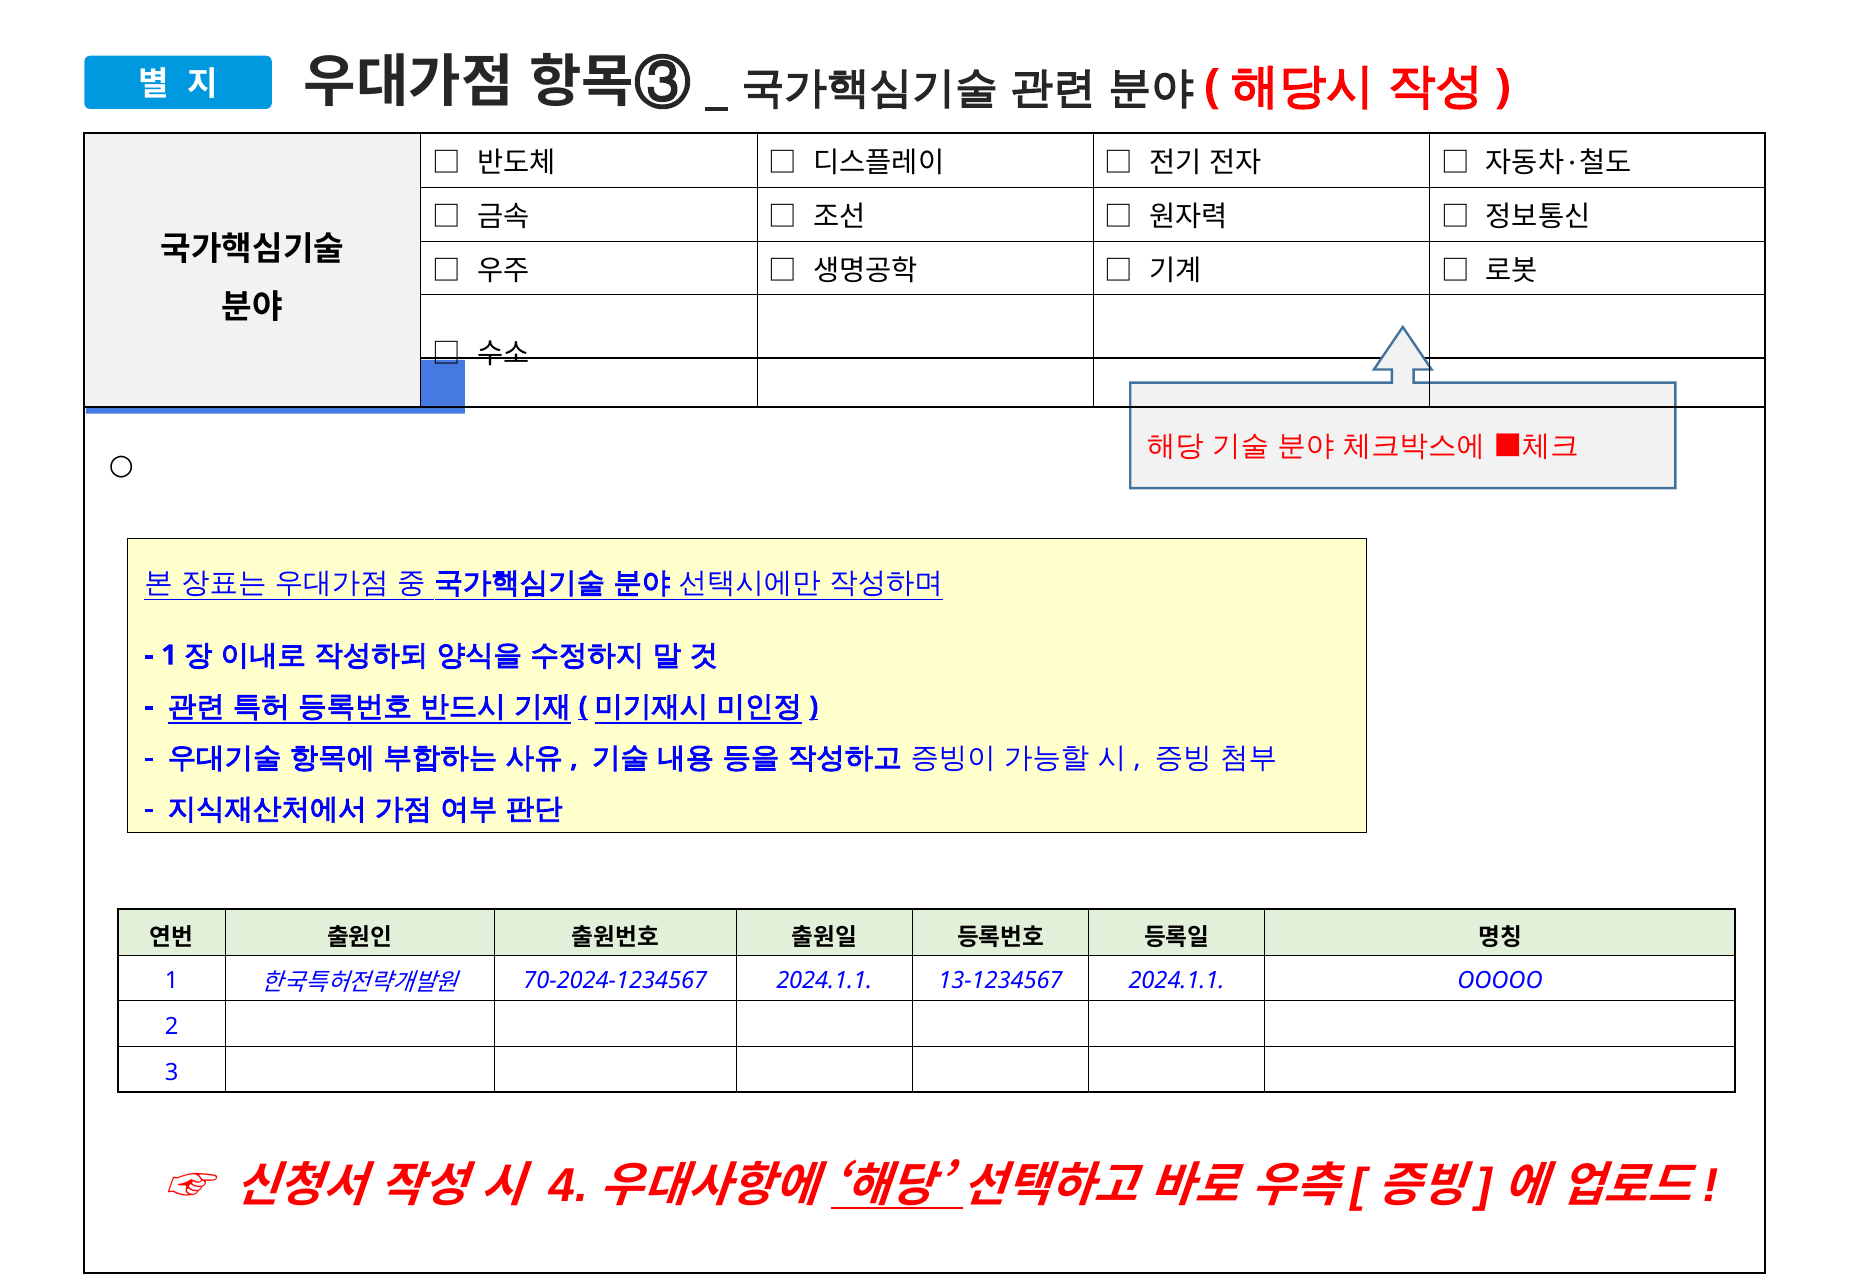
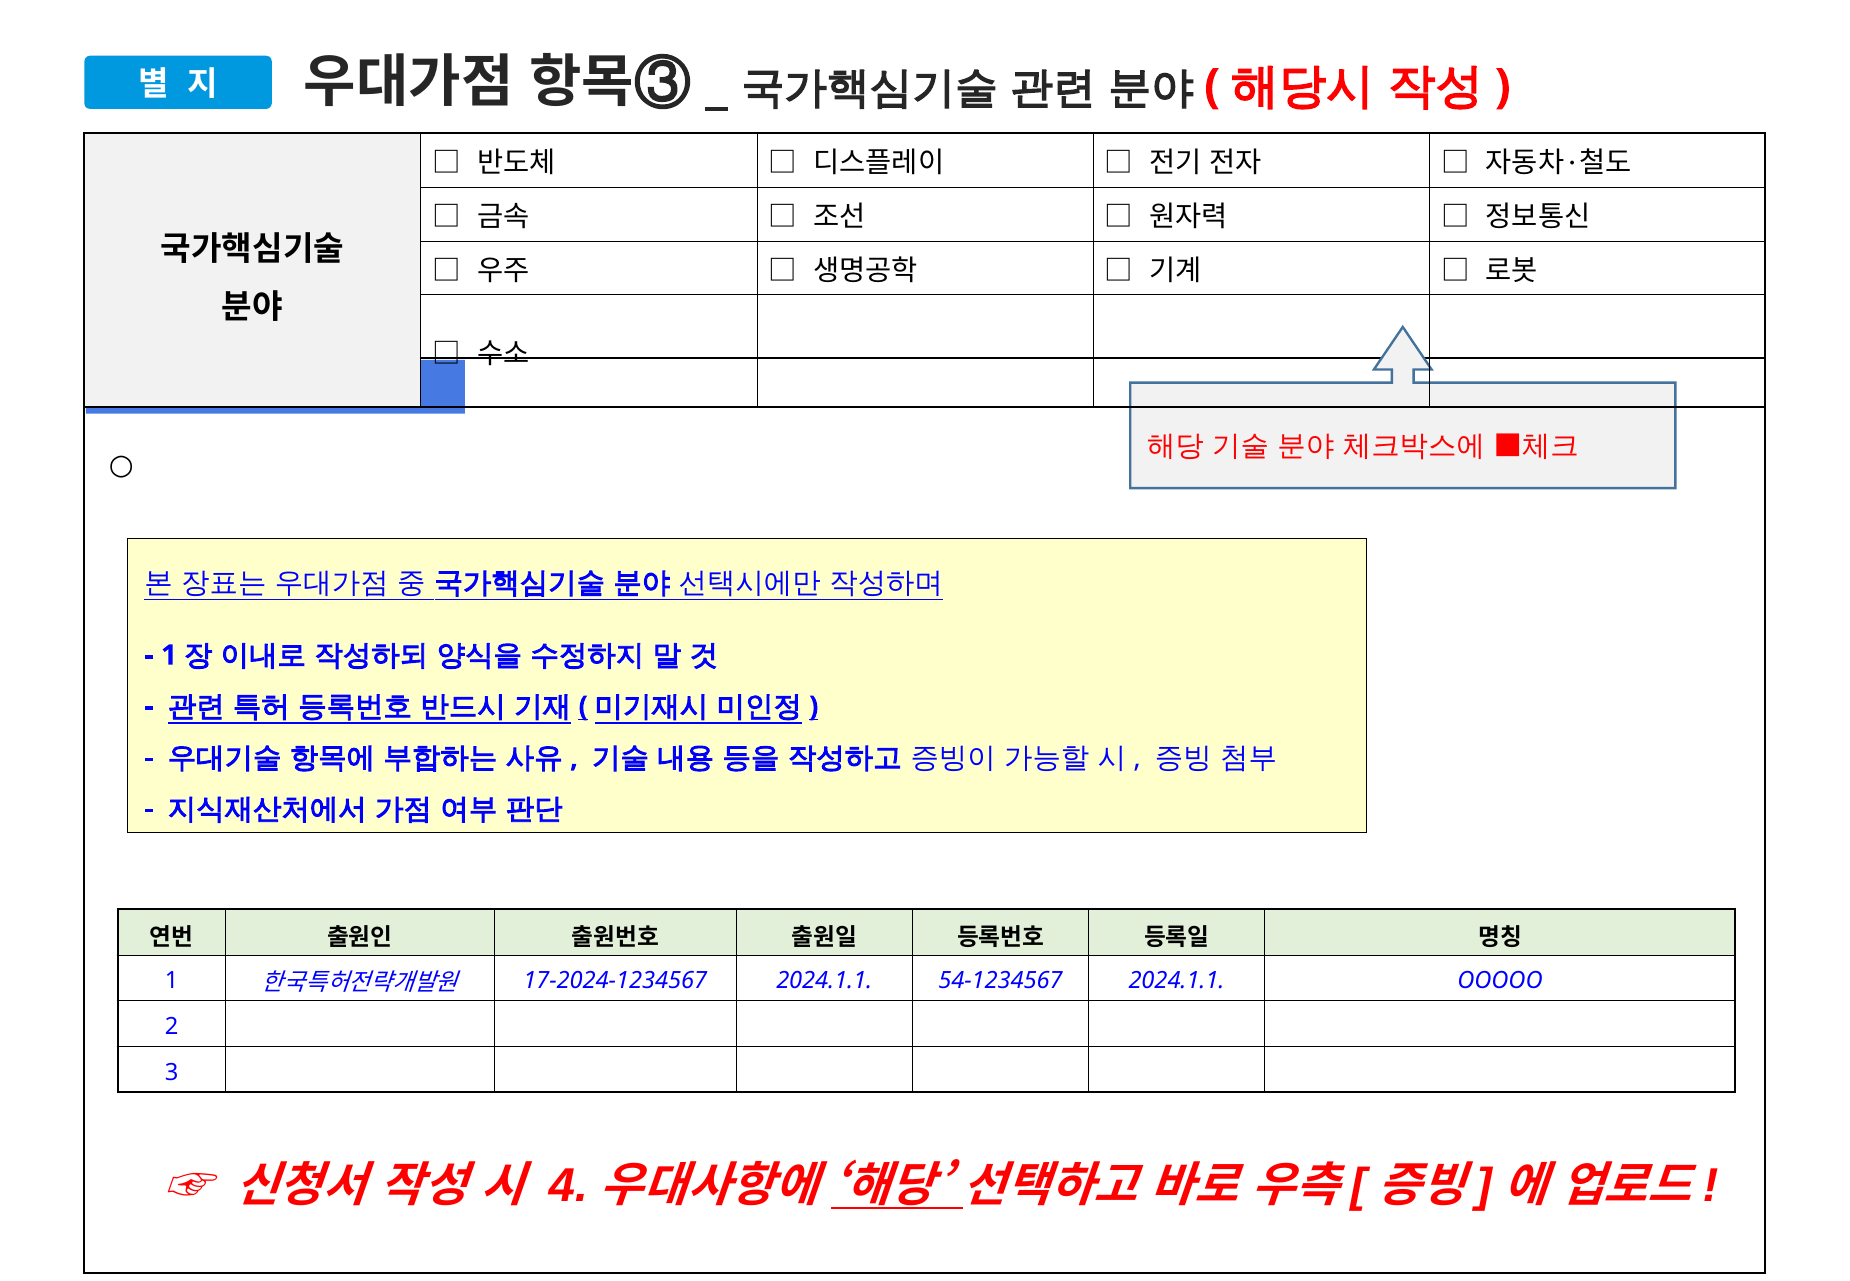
70-2024-1234567: 70-2024-1234567 -> 17-2024-1234567 (615, 981)
13-1234567: 13-1234567 -> 54-1234567 (1000, 981)
